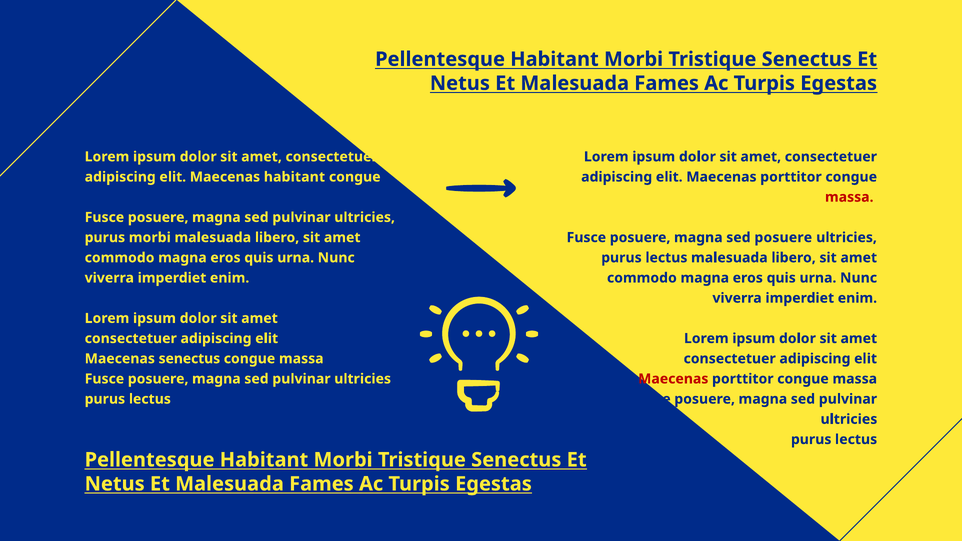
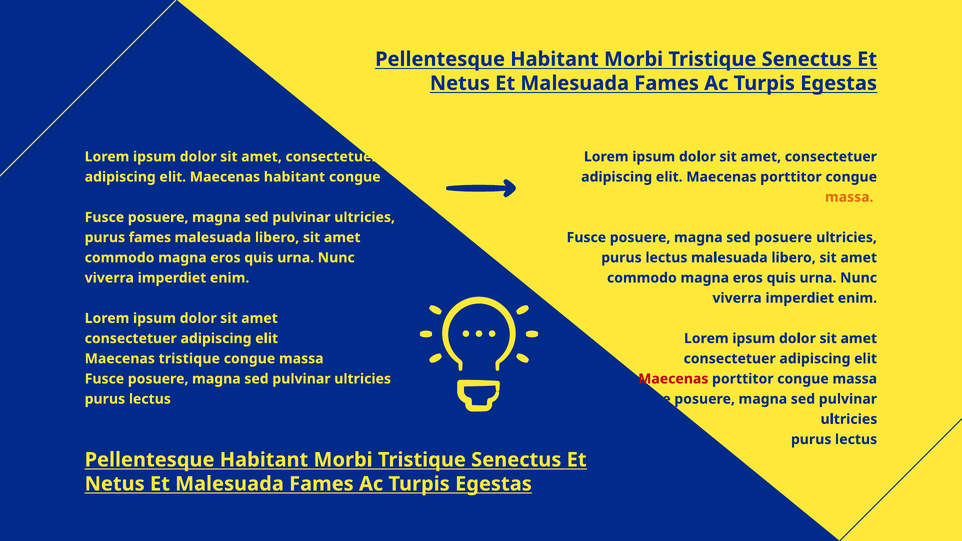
massa colour: red -> orange (849, 197)
purus morbi: morbi -> fames (150, 238)
Maecenas senectus: senectus -> tristique (189, 359)
